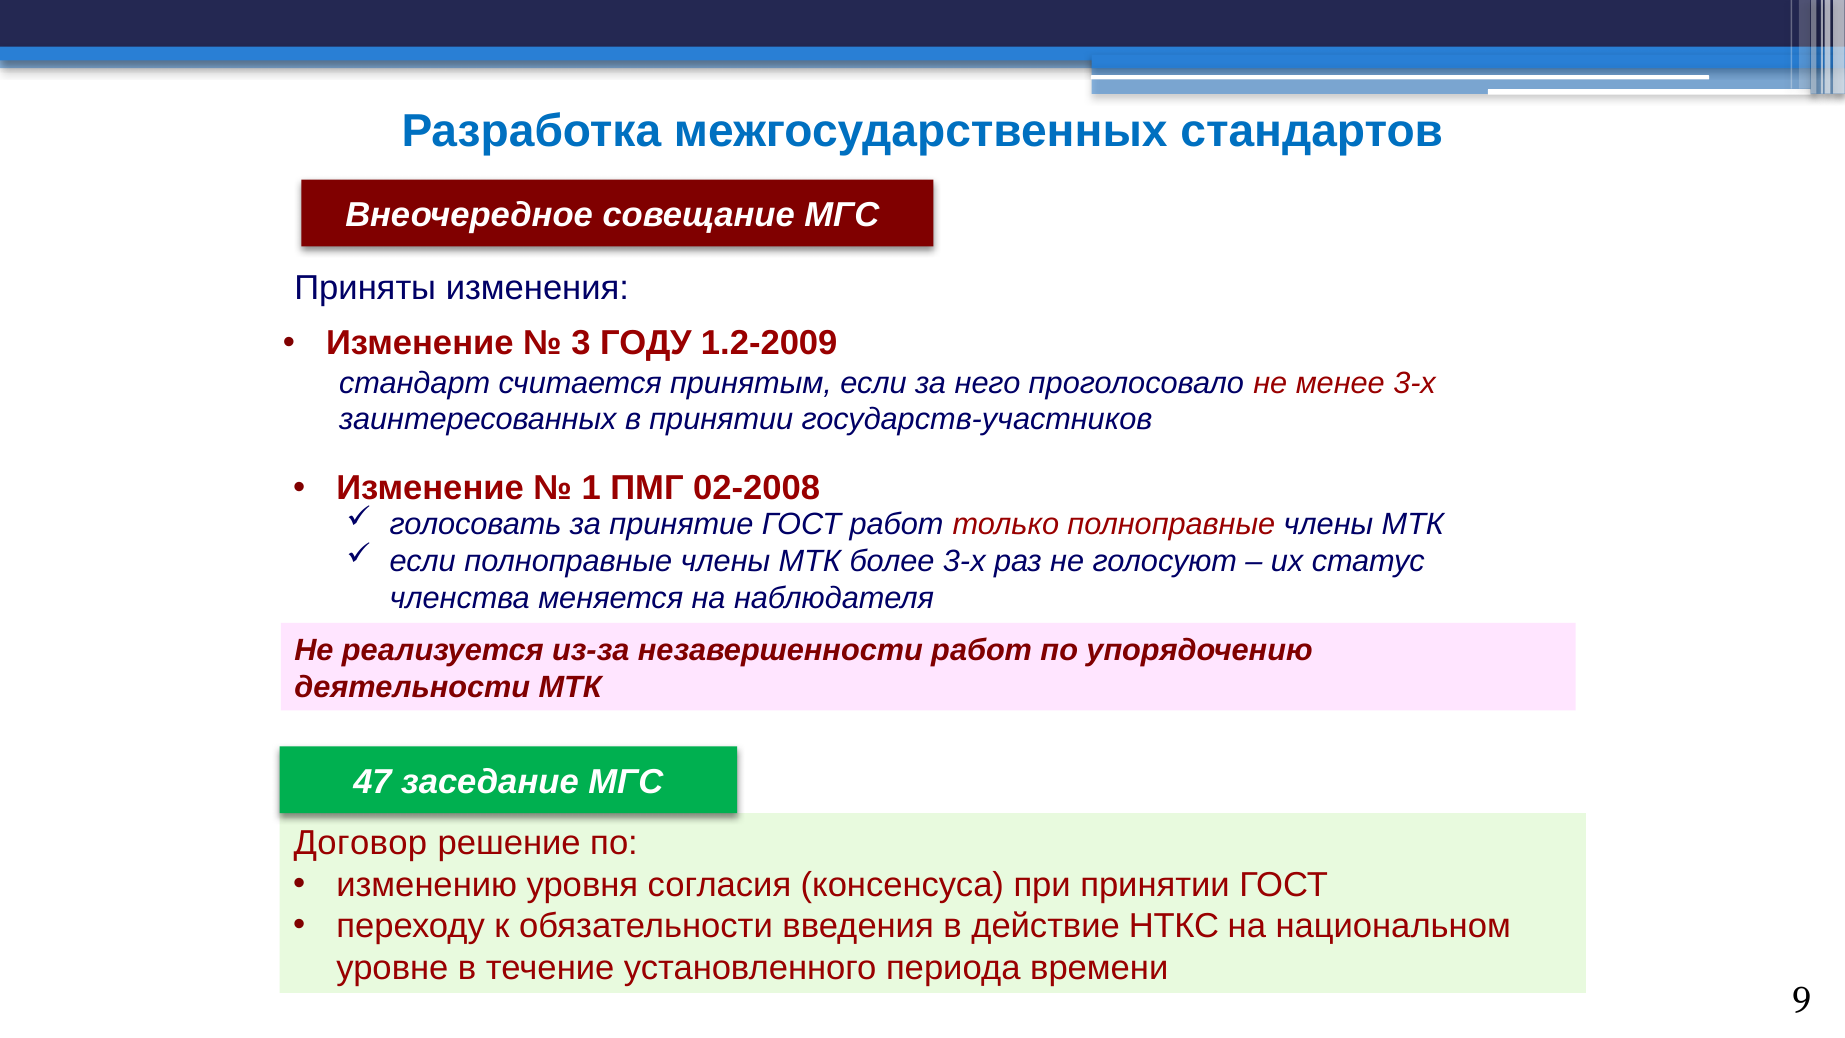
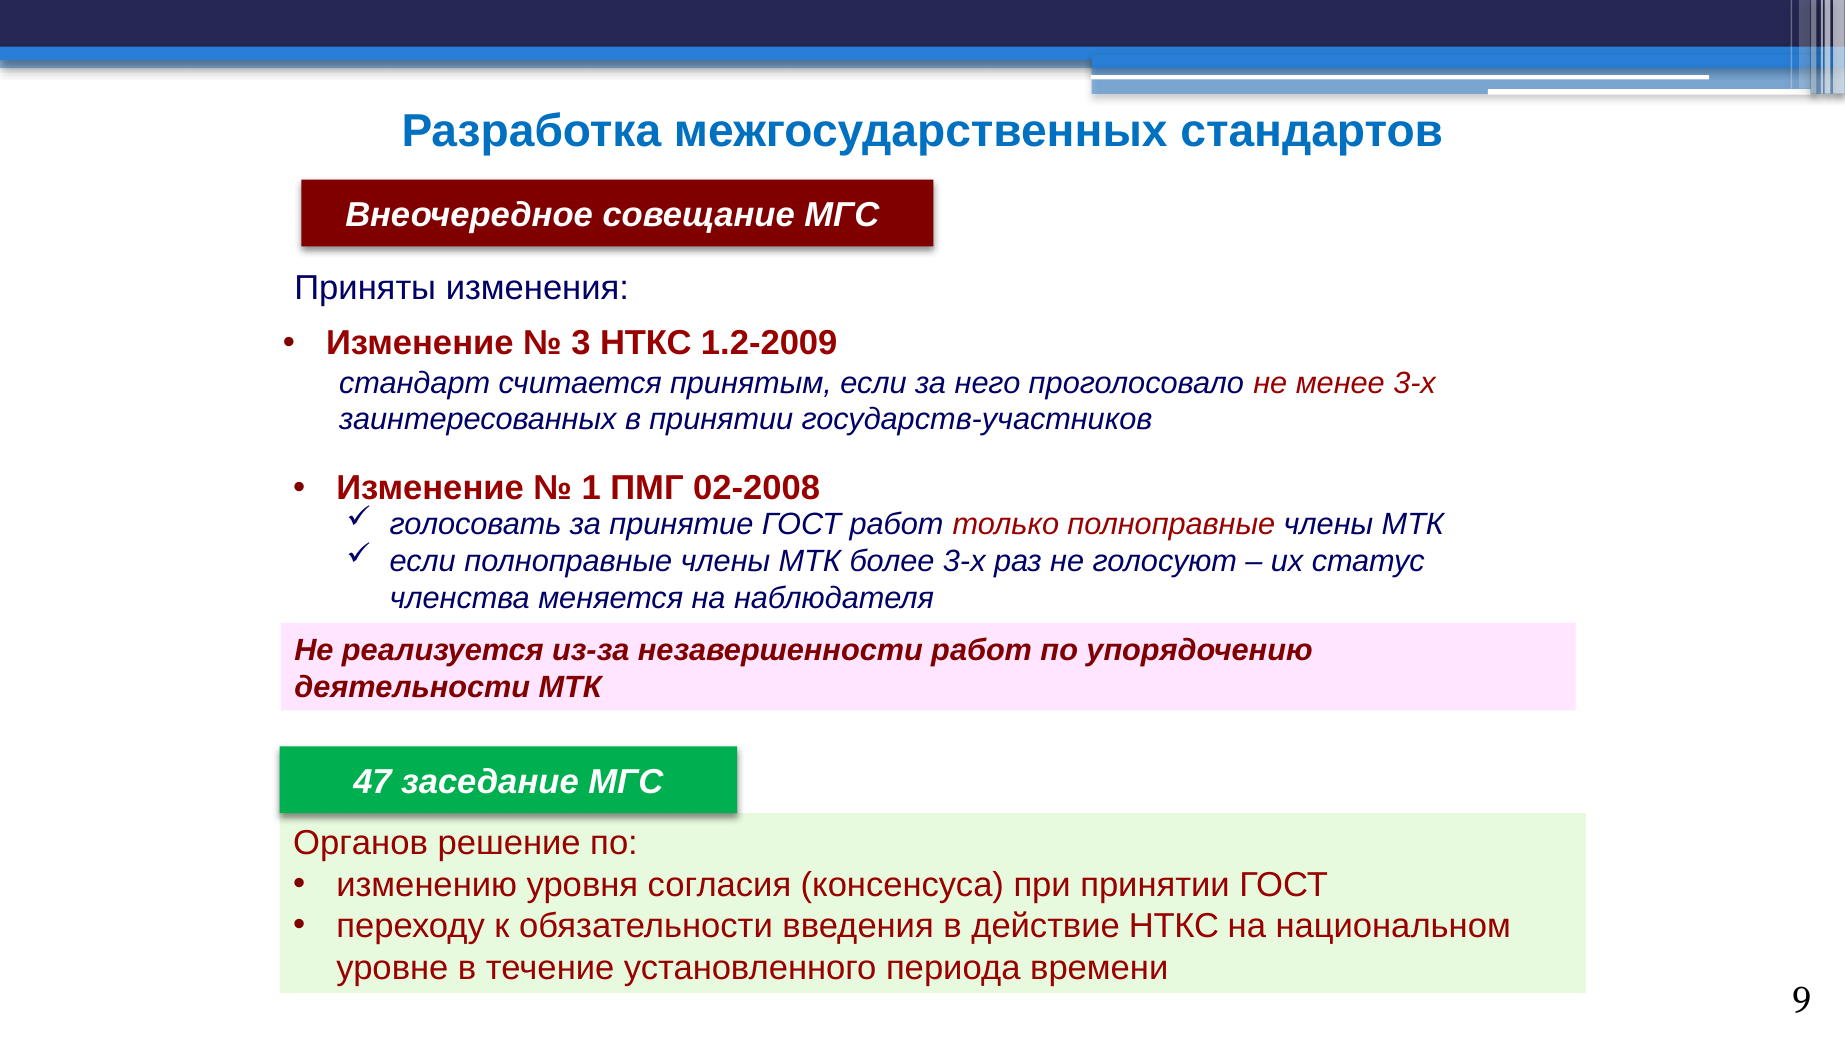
3 ГОДУ: ГОДУ -> НТКС (646, 343)
Договор: Договор -> Органов (361, 843)
